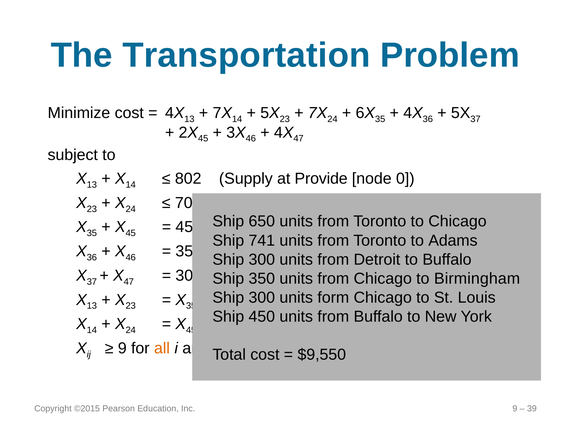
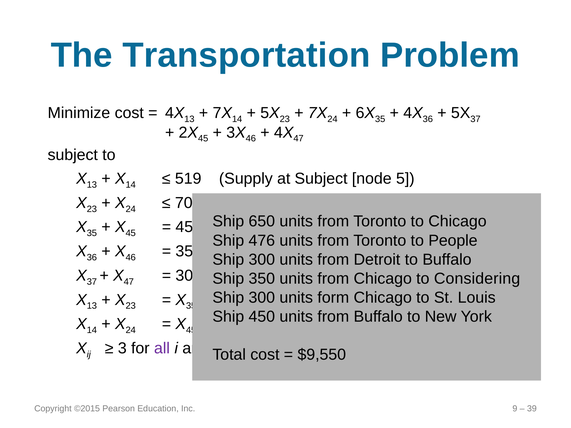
802: 802 -> 519 (188, 179)
at Provide: Provide -> Subject (321, 179)
0: 0 -> 5 (405, 179)
741: 741 -> 476 (262, 241)
Adams: Adams -> People (453, 241)
Birmingham: Birmingham -> Considering (477, 279)
9: 9 -> 3 (122, 348)
all colour: orange -> purple (162, 348)
